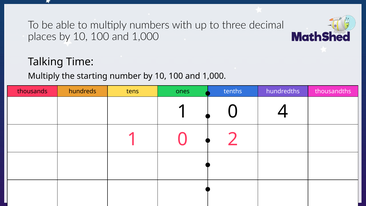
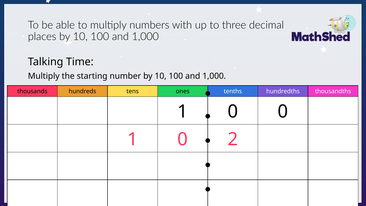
0 4: 4 -> 0 (283, 112)
